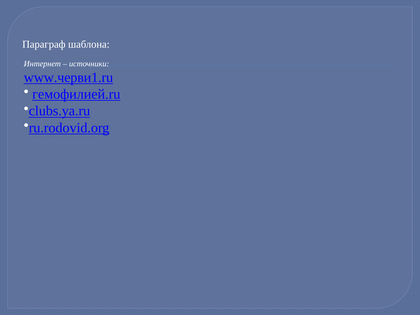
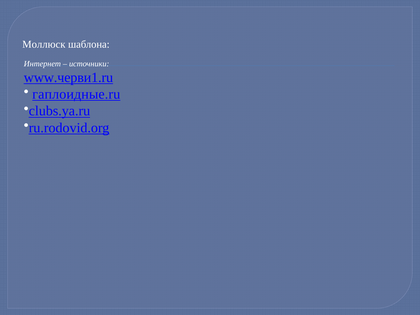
Параграф: Параграф -> Моллюск (44, 45)
гемофилией.ru: гемофилией.ru -> гаплоидные.ru (76, 94)
